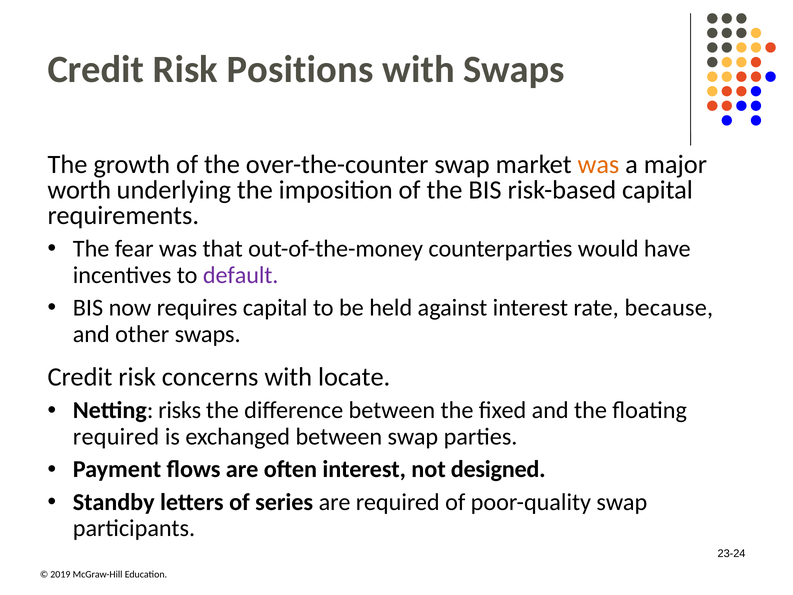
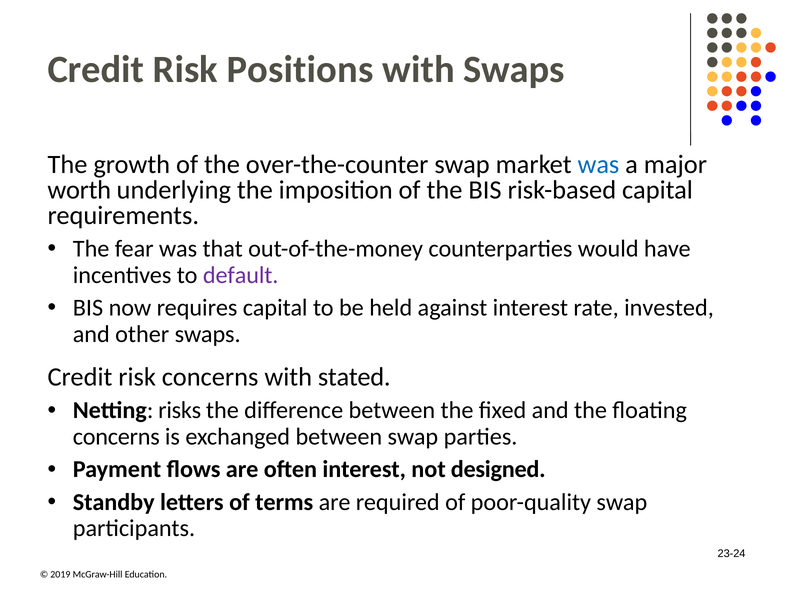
was colour: orange -> blue (598, 165)
because: because -> invested (669, 308)
locate: locate -> stated (354, 377)
required: required -> concerns (116, 436)
series: series -> terms (284, 502)
